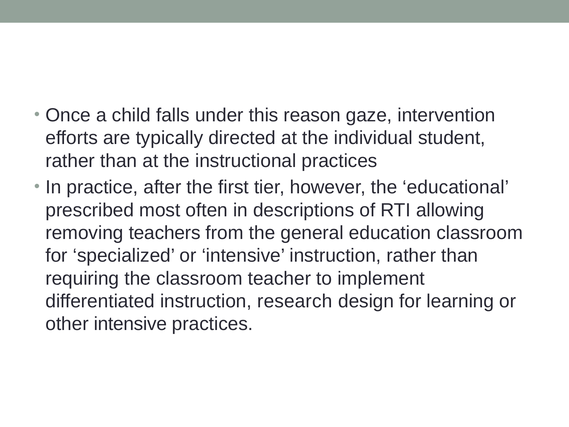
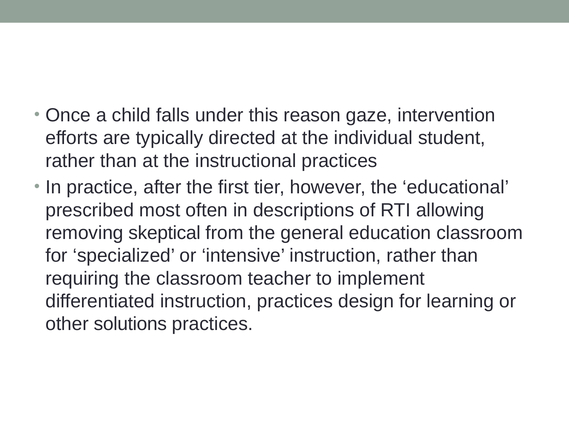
teachers: teachers -> skeptical (165, 233)
instruction research: research -> practices (295, 301)
other intensive: intensive -> solutions (130, 324)
